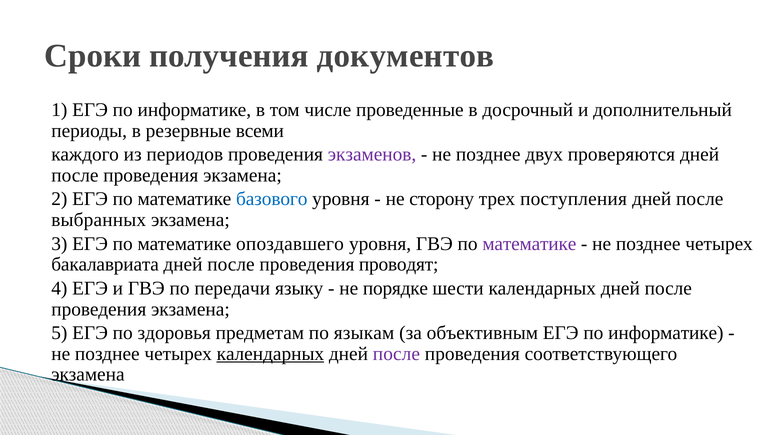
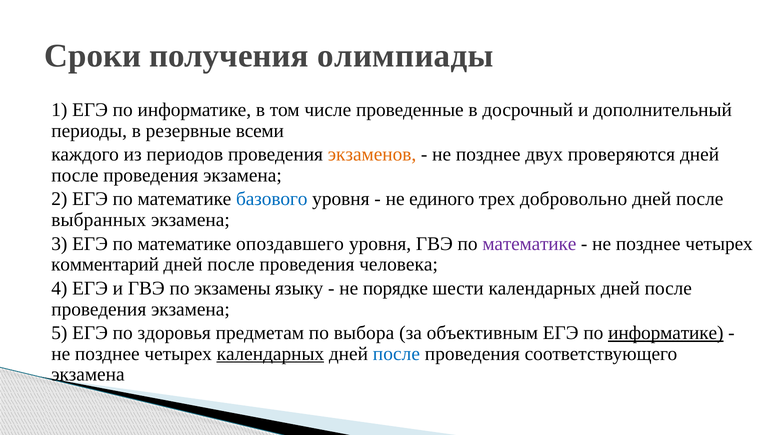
документов: документов -> олимпиады (405, 56)
экзаменов colour: purple -> orange (372, 154)
сторону: сторону -> единого (442, 199)
поступления: поступления -> добровольно (574, 199)
бакалавриата: бакалавриата -> комментарий (105, 264)
проводят: проводят -> человека (399, 264)
передачи: передачи -> экзамены (232, 288)
языкам: языкам -> выбора (364, 333)
информатике underline: none -> present (666, 333)
после colour: purple -> blue (396, 354)
